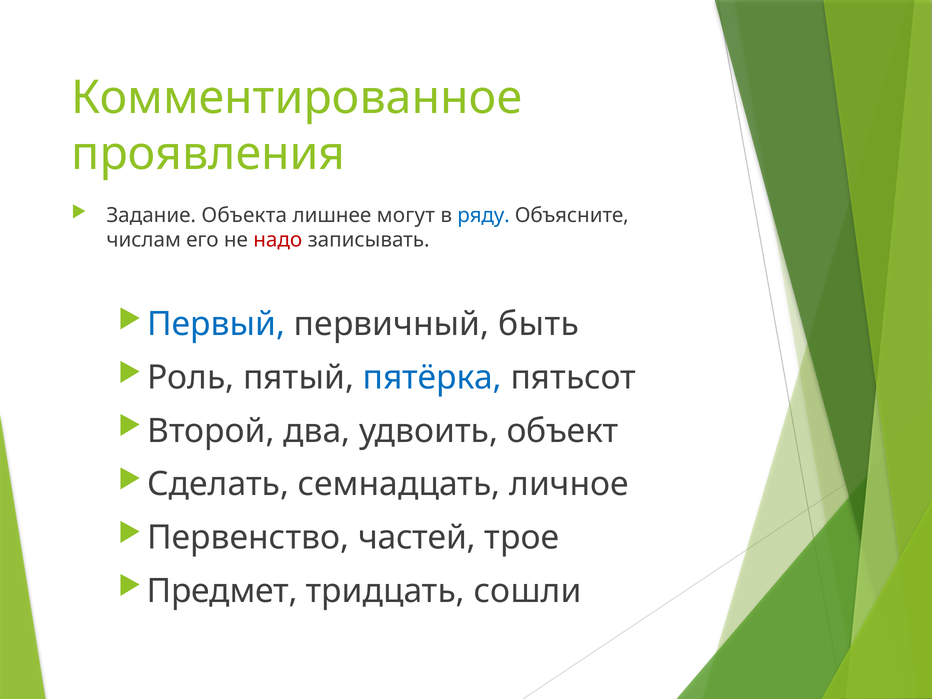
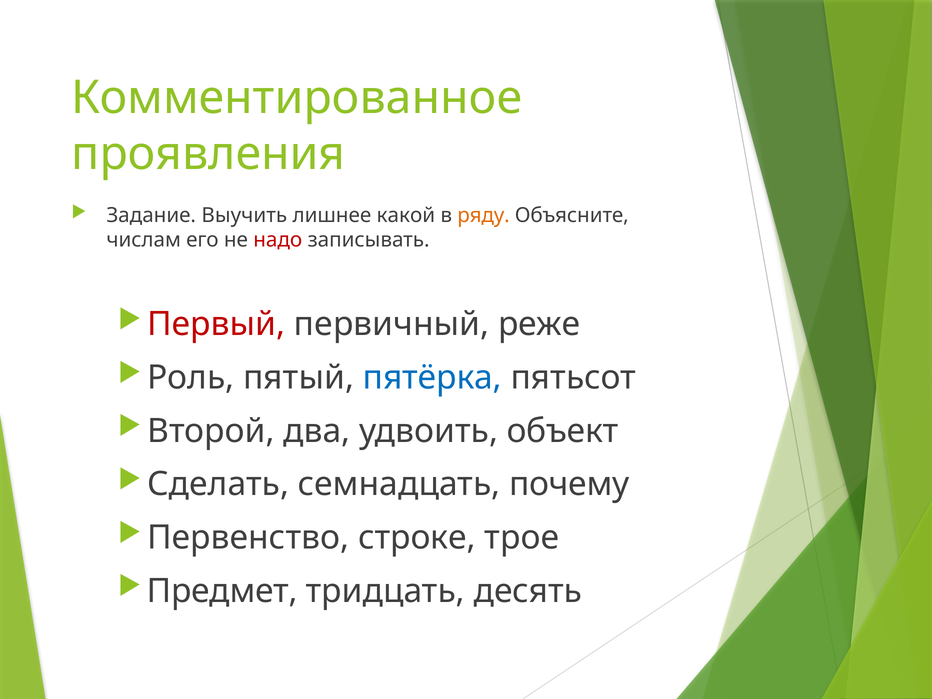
Объекта: Объекта -> Выучить (244, 215)
могут: могут -> какой (406, 215)
ряду colour: blue -> orange (484, 215)
Первый colour: blue -> red (216, 324)
быть: быть -> реже (539, 324)
личное: личное -> почему (569, 484)
частей: частей -> строке (417, 538)
сошли: сошли -> десять (528, 591)
